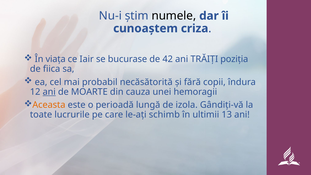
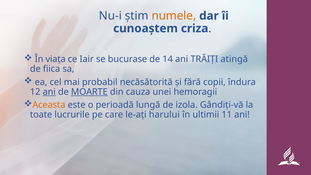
numele colour: black -> orange (174, 16)
42: 42 -> 14 (168, 59)
poziția: poziția -> atingă (234, 59)
MOARTE underline: none -> present (89, 92)
schimb: schimb -> harului (164, 115)
13: 13 -> 11 (227, 115)
